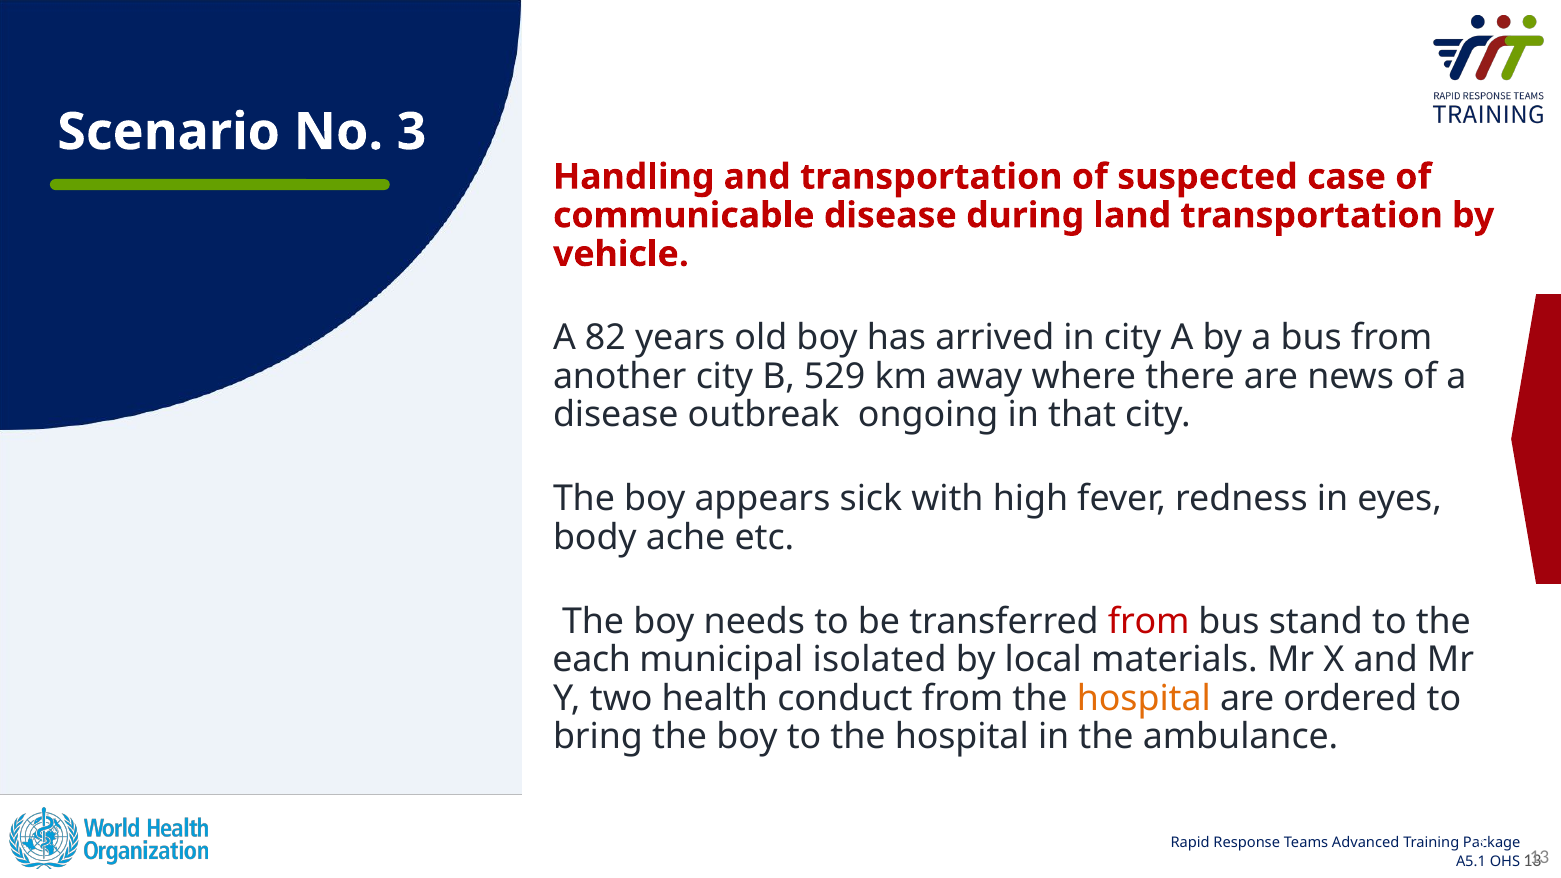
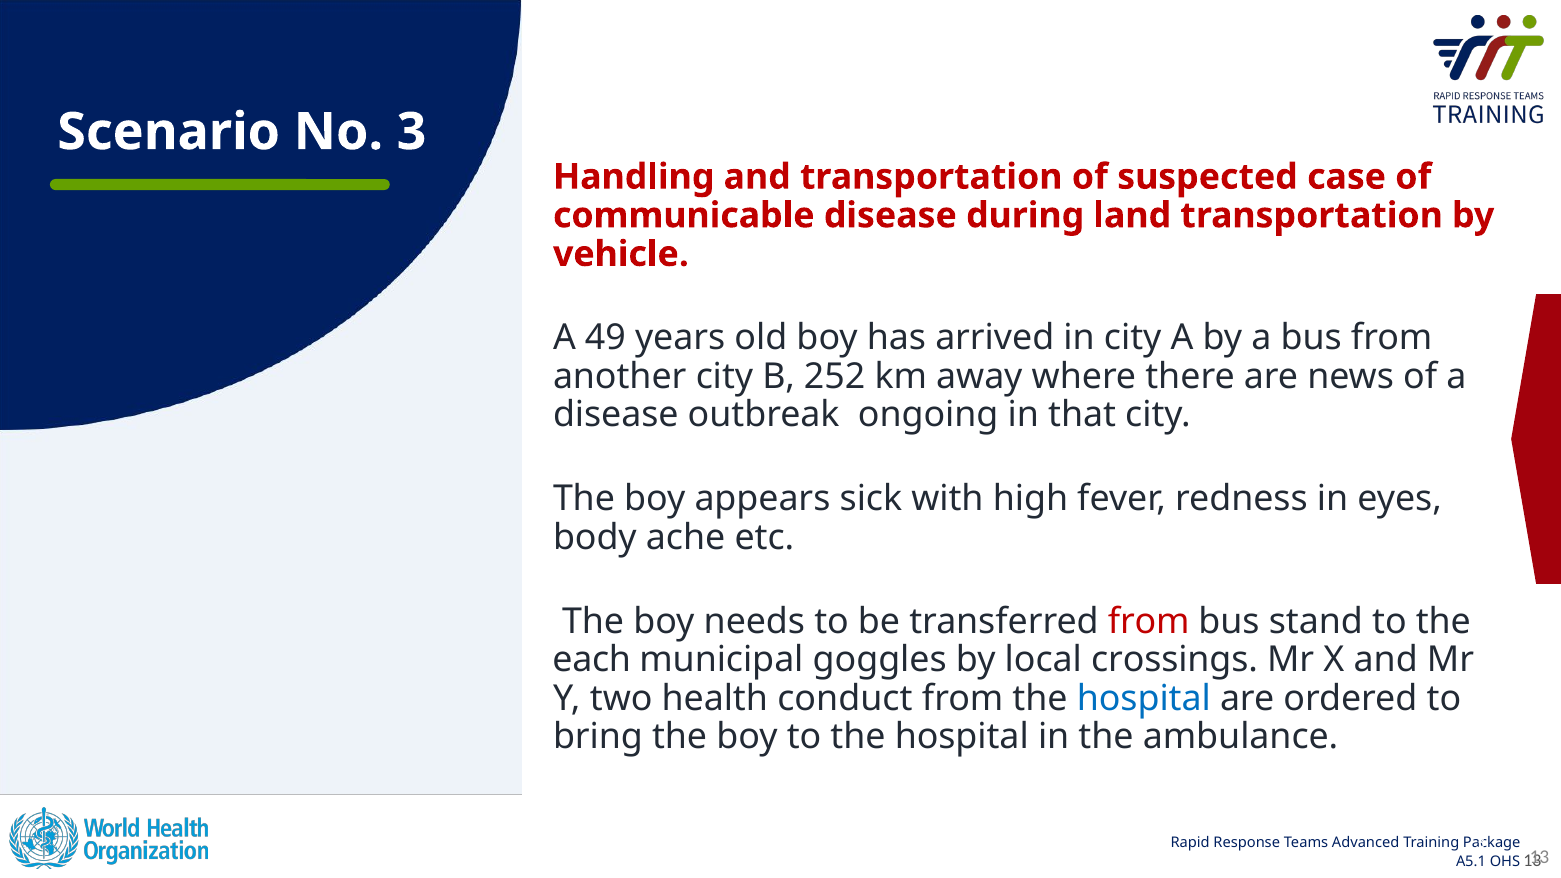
82: 82 -> 49 (605, 338)
529: 529 -> 252 (835, 377)
isolated: isolated -> goggles (880, 660)
materials: materials -> crossings (1174, 660)
hospital colour: orange -> blue (1144, 699)
